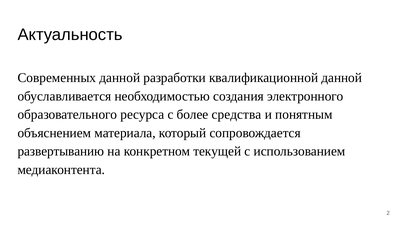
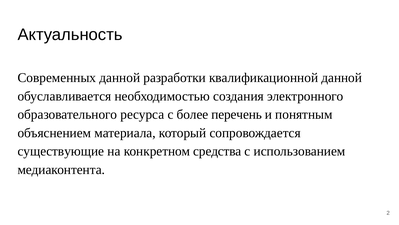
средства: средства -> перечень (237, 114)
развертыванию: развертыванию -> существующие (61, 151)
текущей: текущей -> средства (217, 151)
